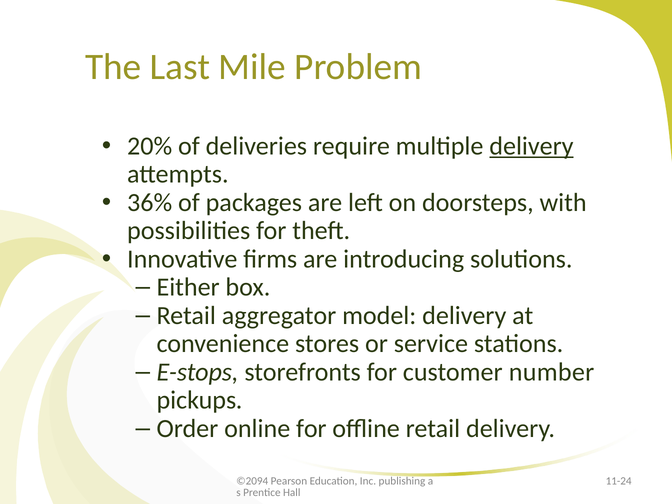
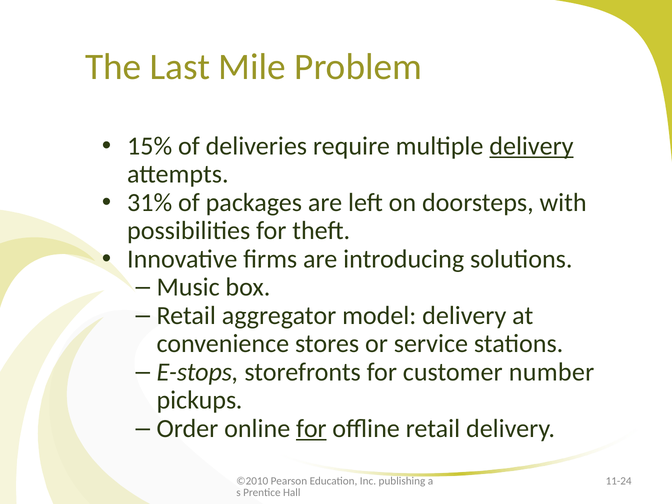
20%: 20% -> 15% (150, 146)
36%: 36% -> 31% (150, 203)
Either: Either -> Music (188, 287)
for underline: none -> present (311, 428)
©2094: ©2094 -> ©2010 (252, 481)
